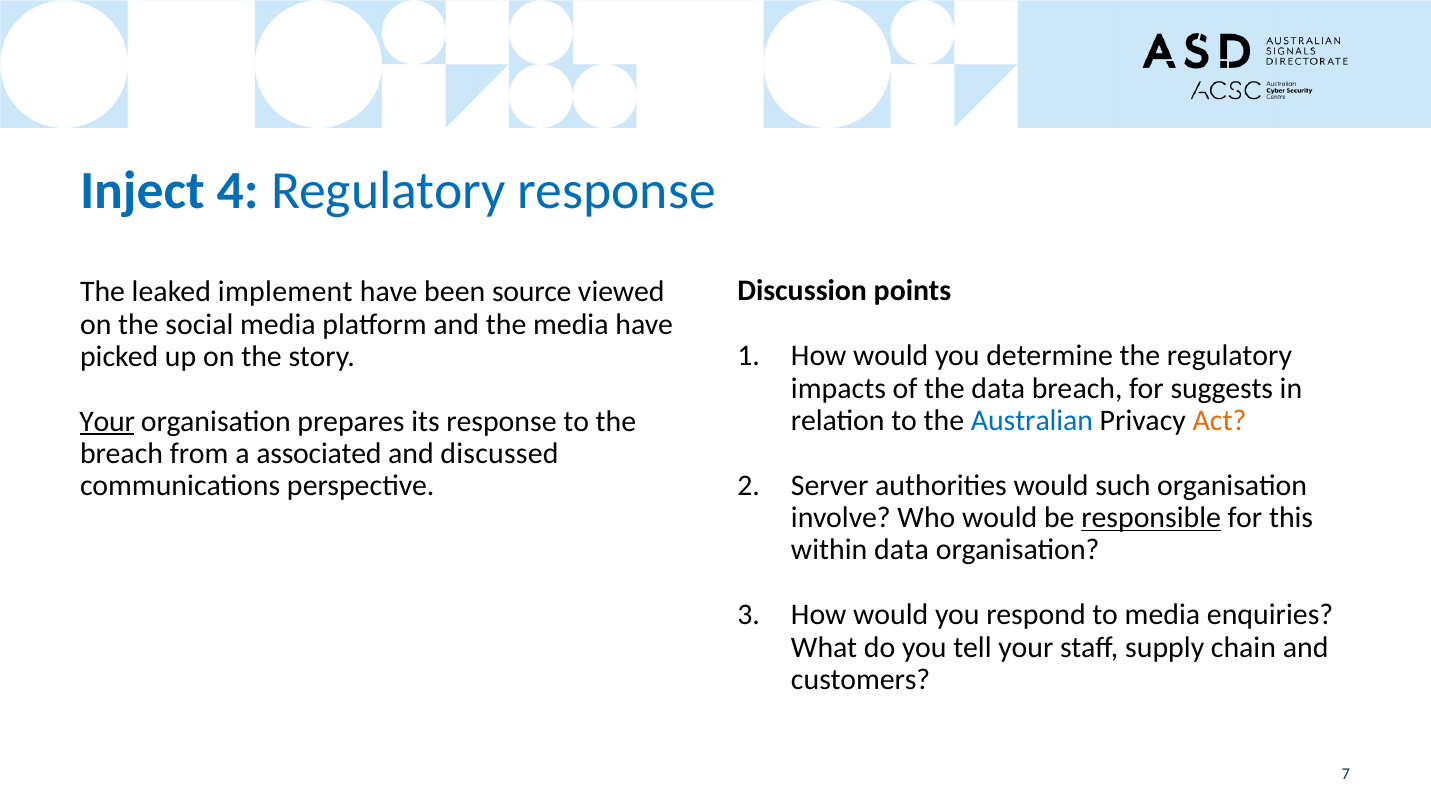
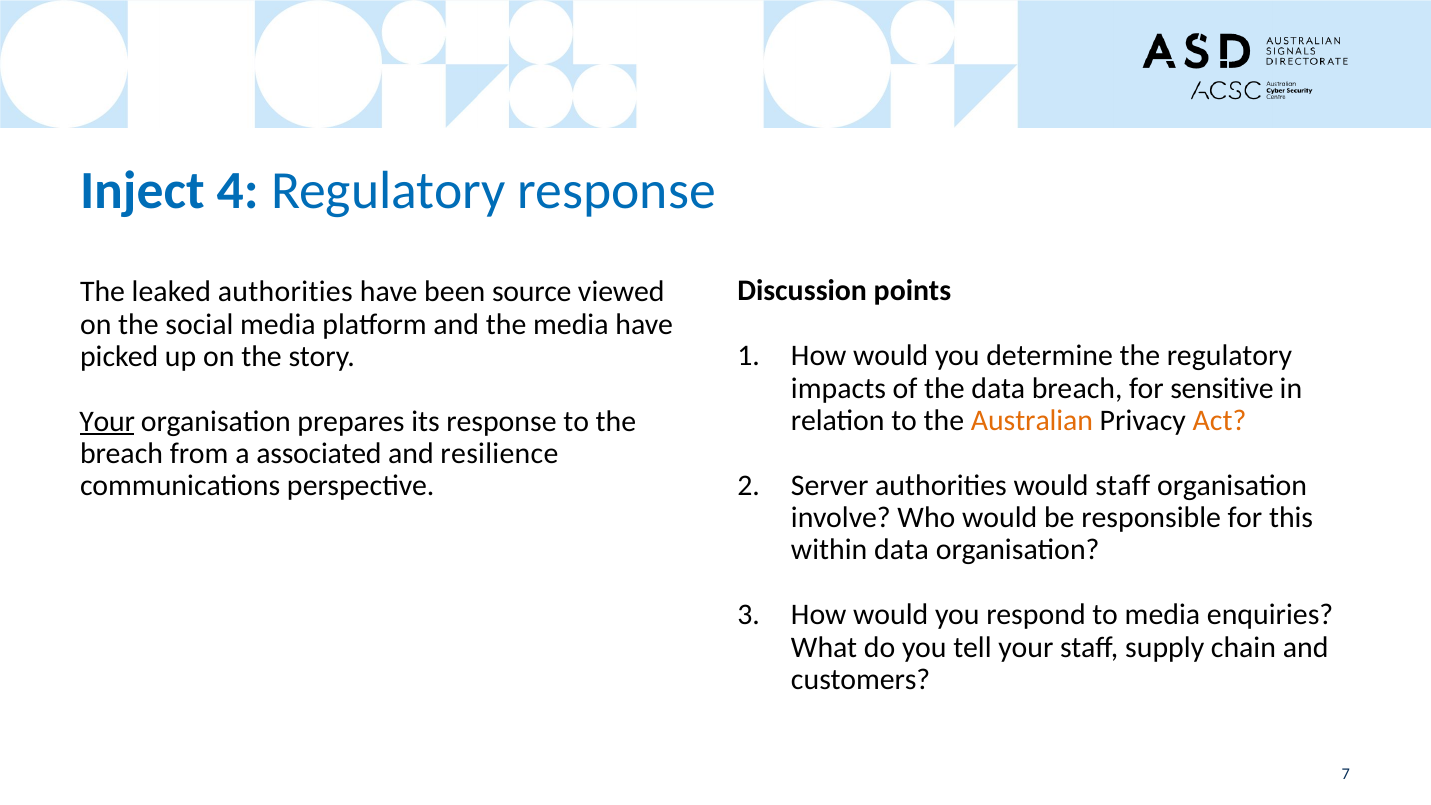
leaked implement: implement -> authorities (285, 292)
suggests: suggests -> sensitive (1222, 388)
Australian colour: blue -> orange (1032, 420)
discussed: discussed -> resilience (499, 454)
would such: such -> staff (1123, 485)
responsible underline: present -> none (1151, 518)
